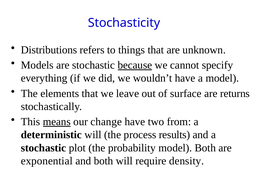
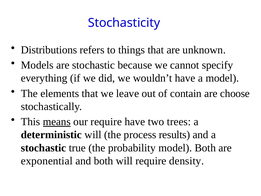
because underline: present -> none (135, 65)
surface: surface -> contain (186, 93)
returns: returns -> choose (235, 93)
our change: change -> require (106, 122)
from: from -> trees (179, 122)
plot: plot -> true (77, 148)
